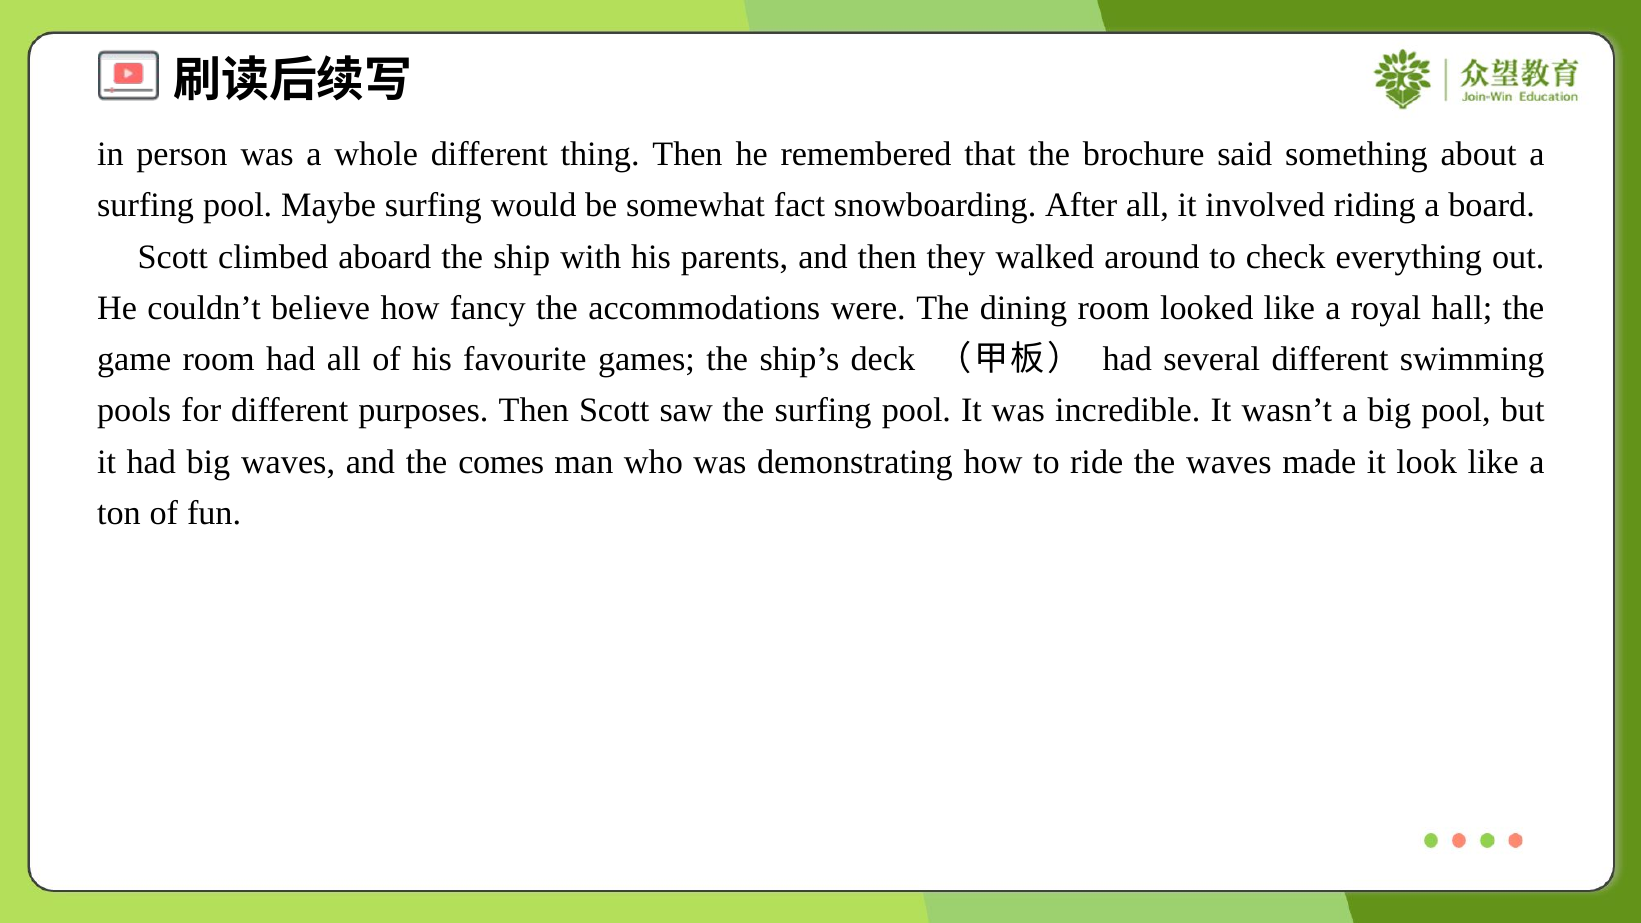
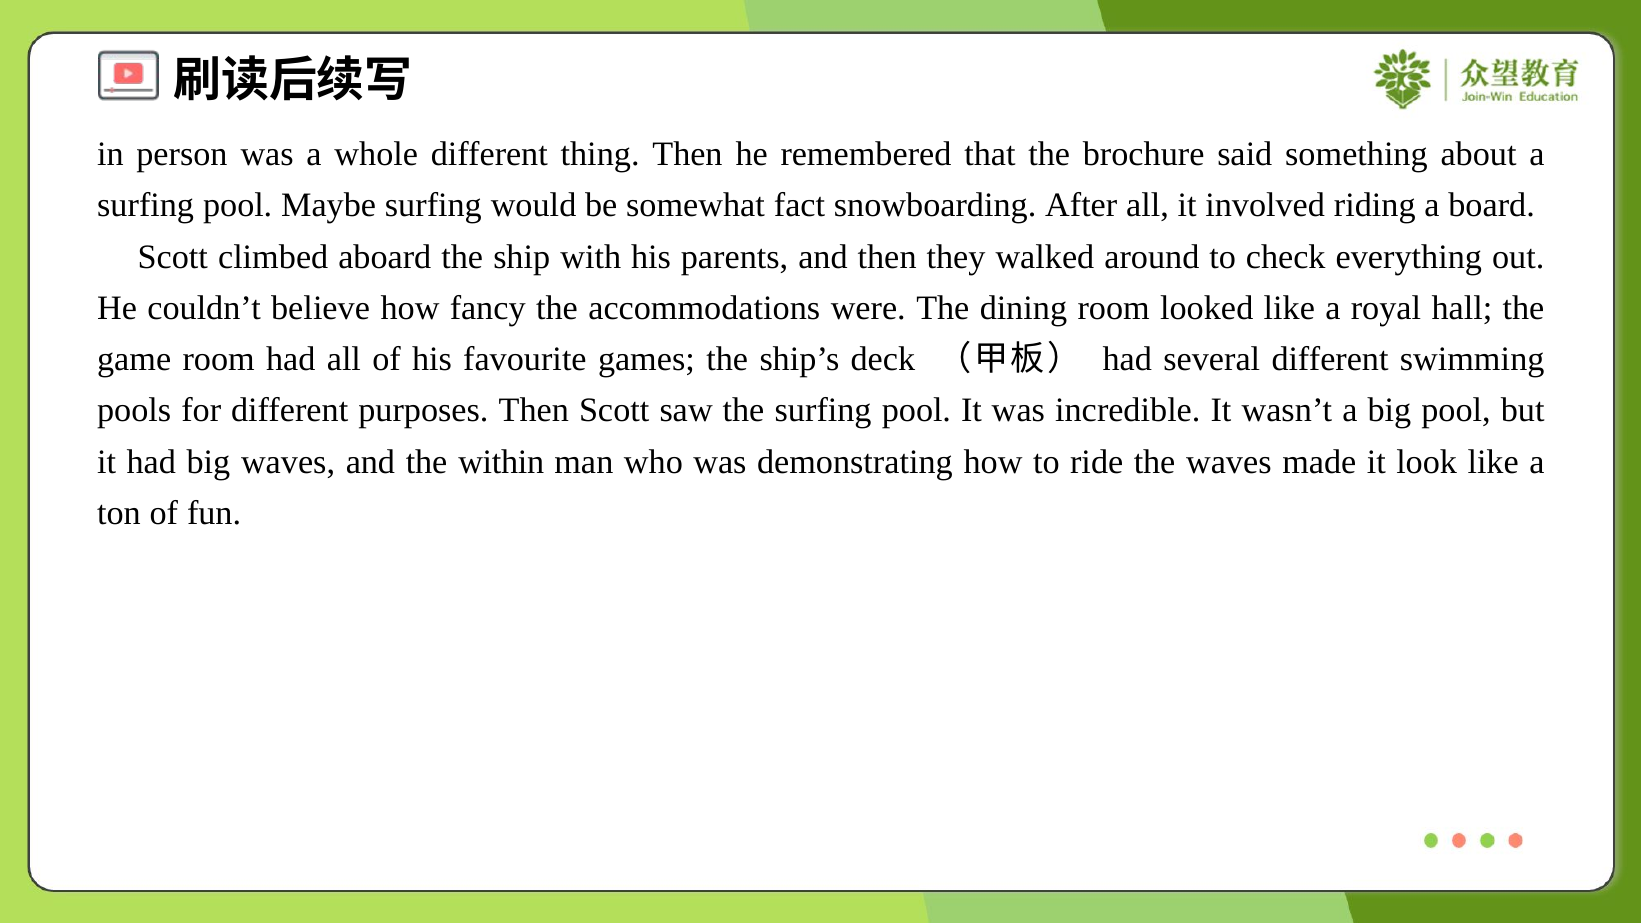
comes: comes -> within (501, 462)
